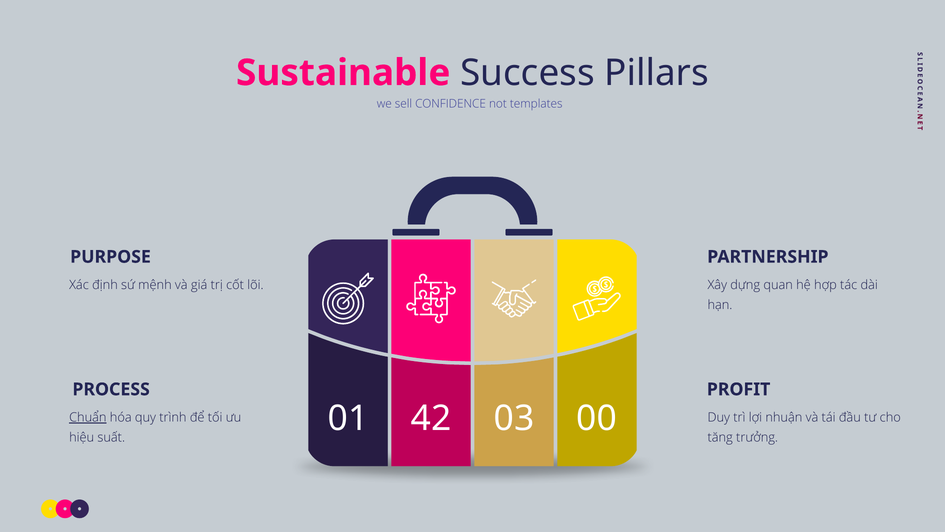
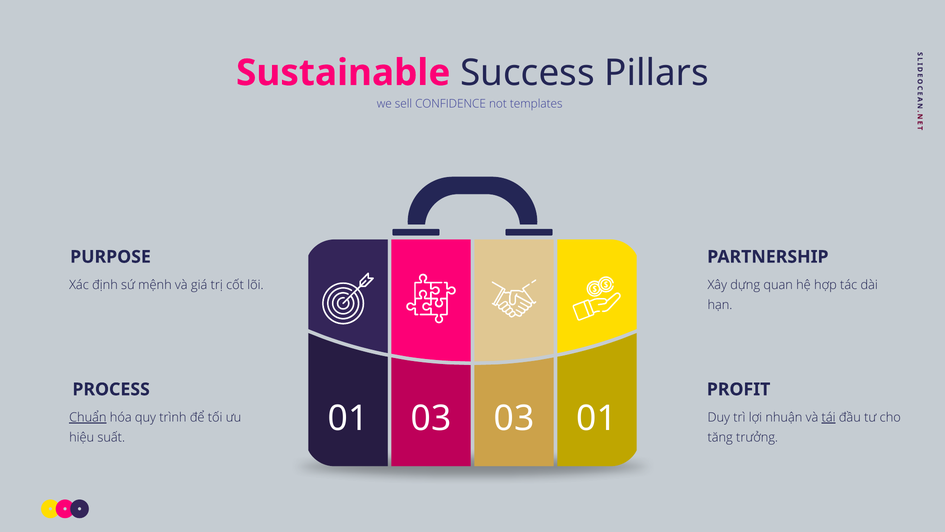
01 42: 42 -> 03 (431, 418)
03 00: 00 -> 01 (597, 418)
tái underline: none -> present (829, 417)
